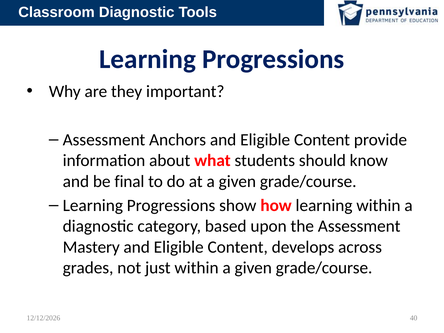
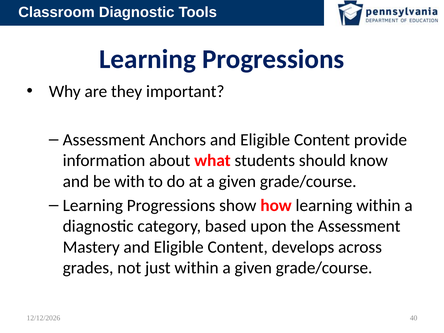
final: final -> with (129, 181)
